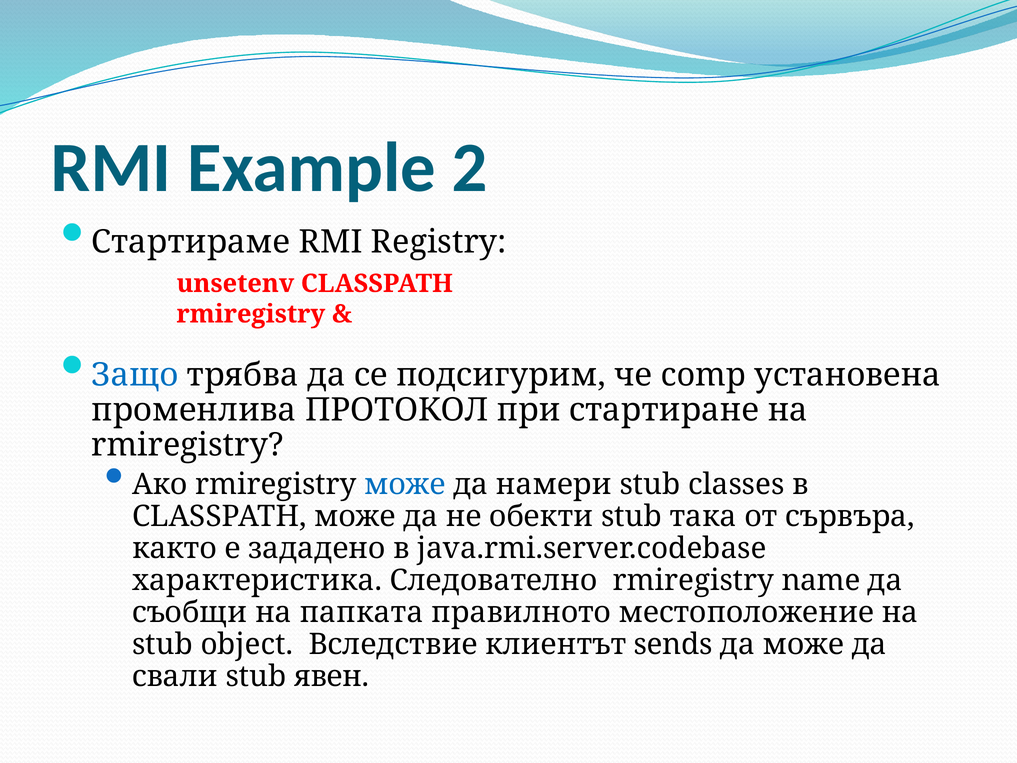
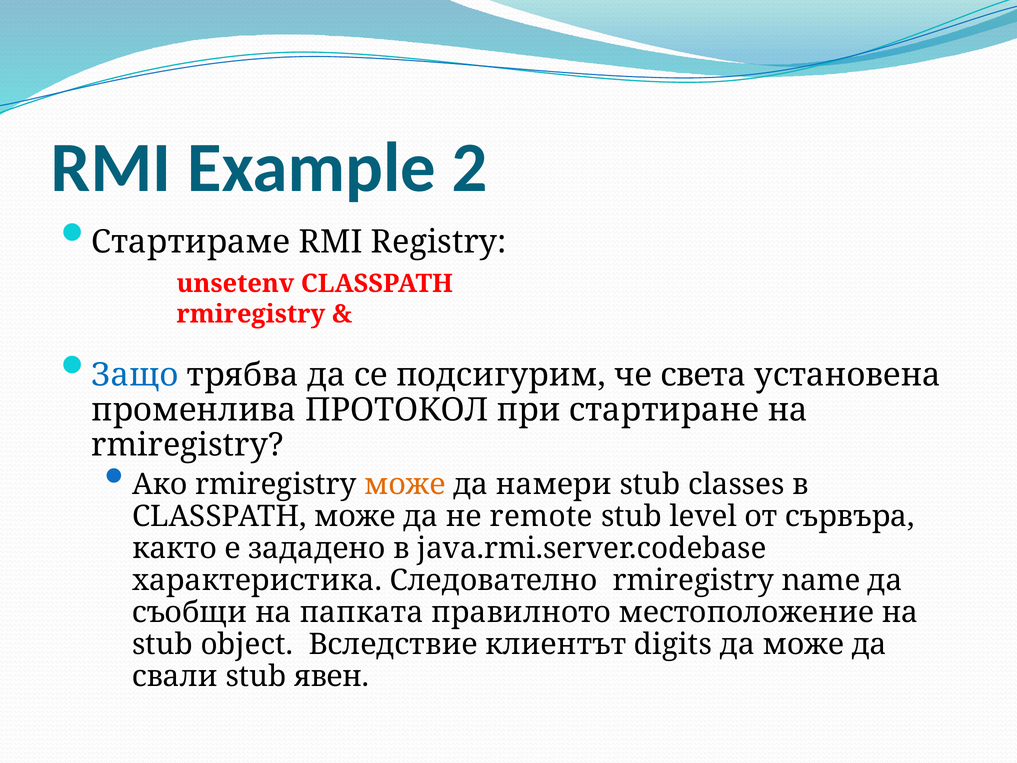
comp: comp -> света (703, 375)
може colour: blue -> orange (405, 484)
обекти: обекти -> remote (541, 516)
така: така -> level (703, 516)
sends: sends -> digits (673, 644)
